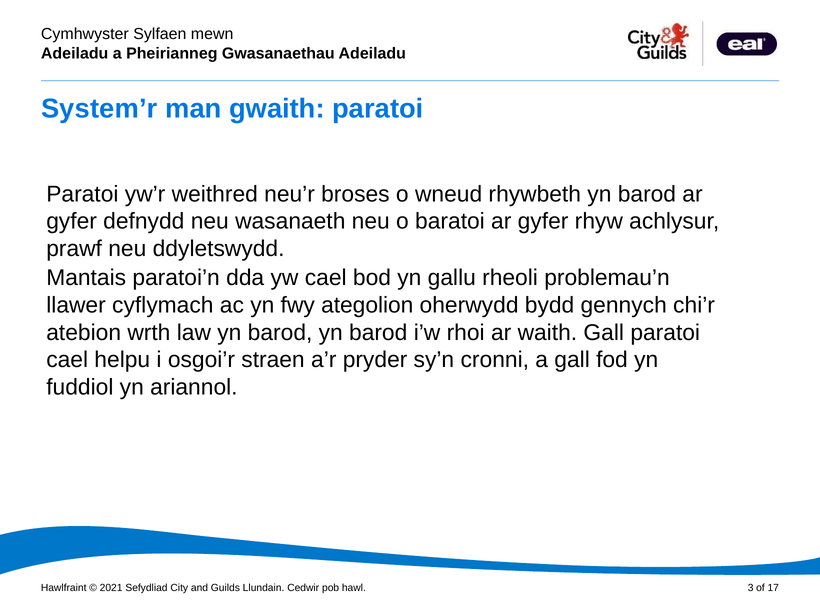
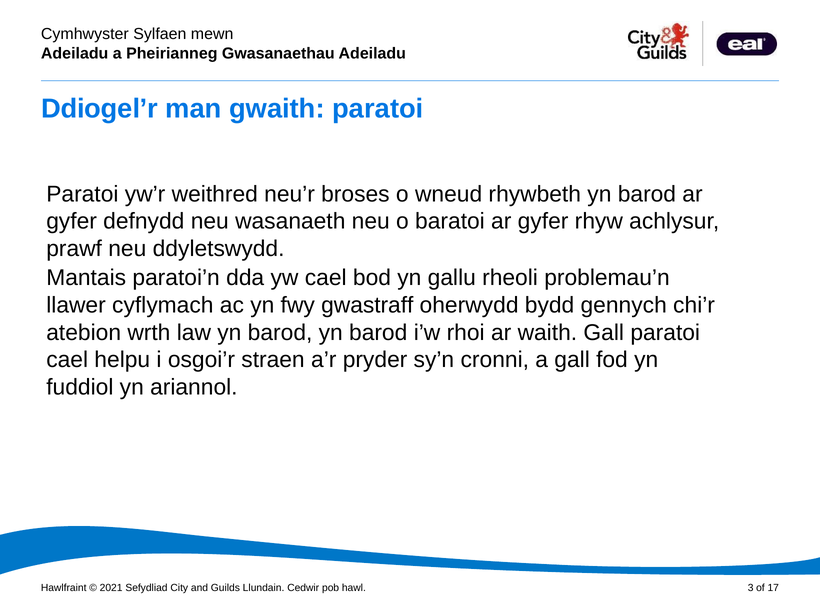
System’r: System’r -> Ddiogel’r (99, 109)
ategolion: ategolion -> gwastraff (367, 305)
